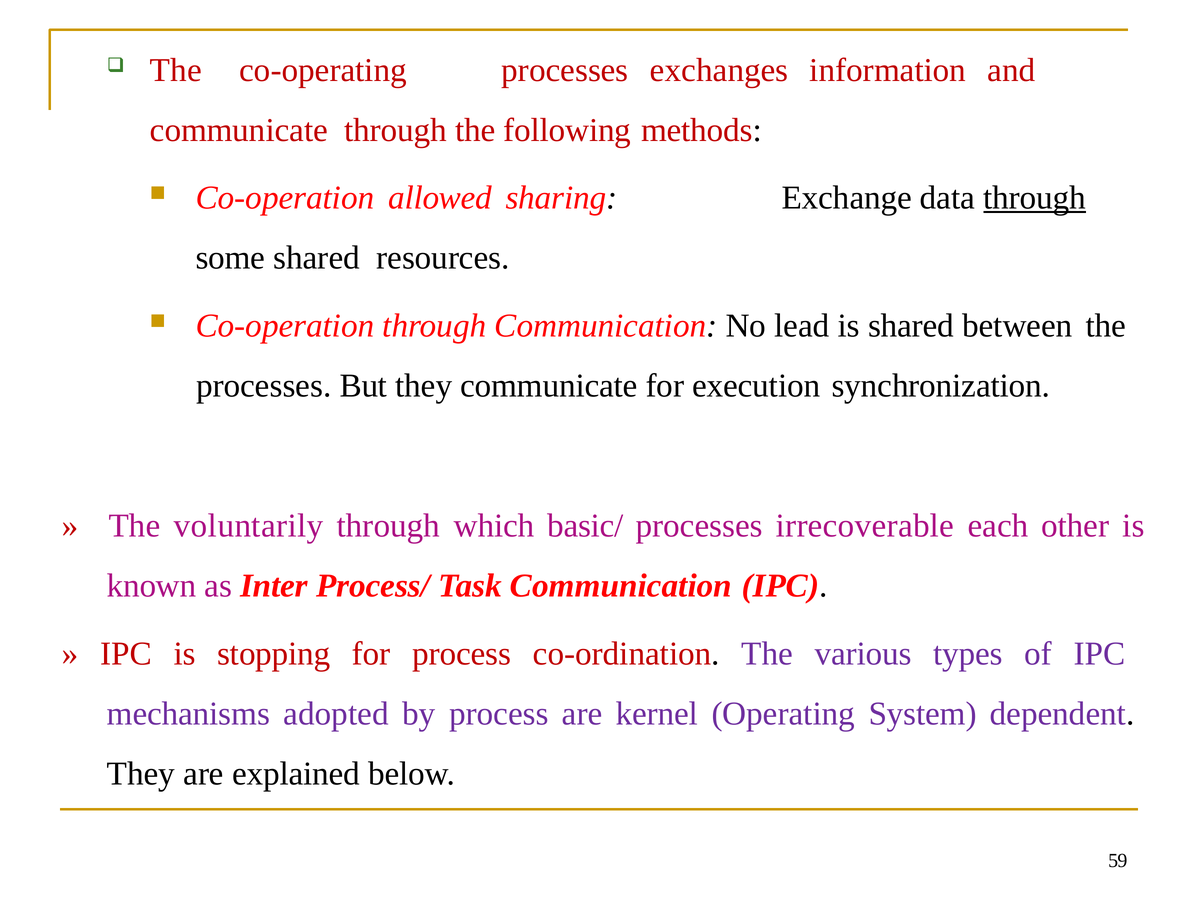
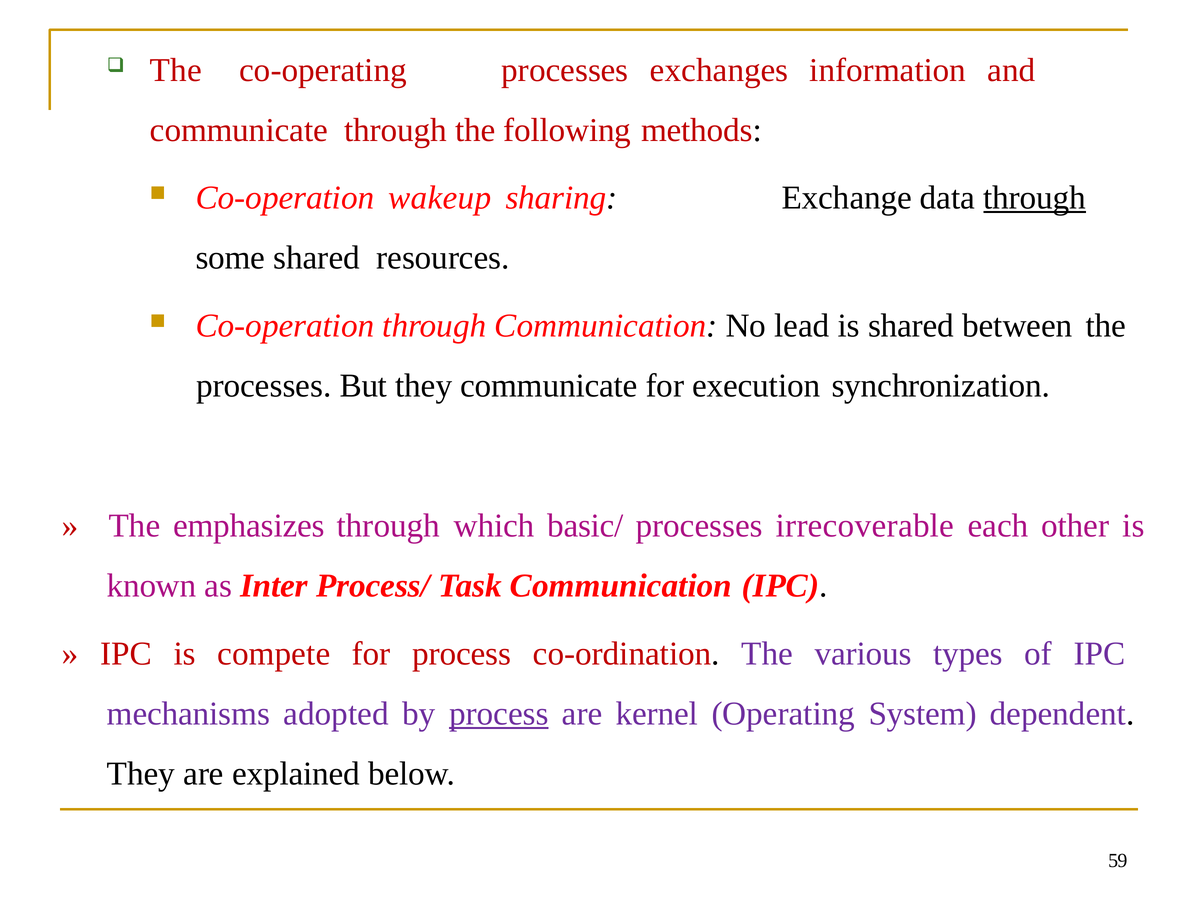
allowed: allowed -> wakeup (440, 198)
voluntarily: voluntarily -> emphasizes (249, 526)
stopping: stopping -> compete (274, 653)
process underline: none -> present (499, 713)
